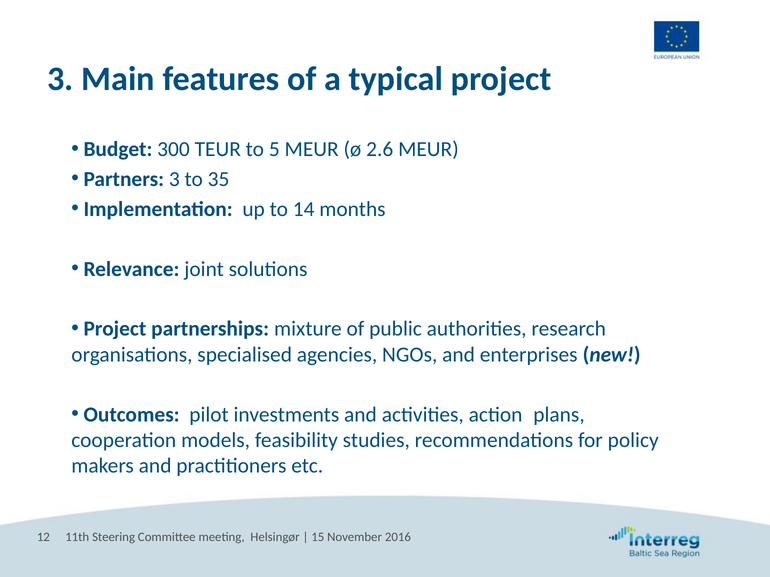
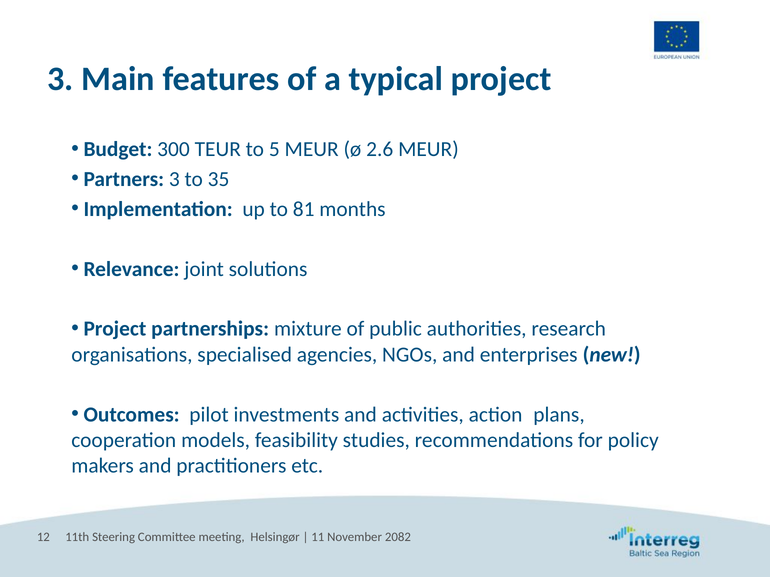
14: 14 -> 81 (304, 209)
15: 15 -> 11 (318, 538)
2016: 2016 -> 2082 (398, 538)
